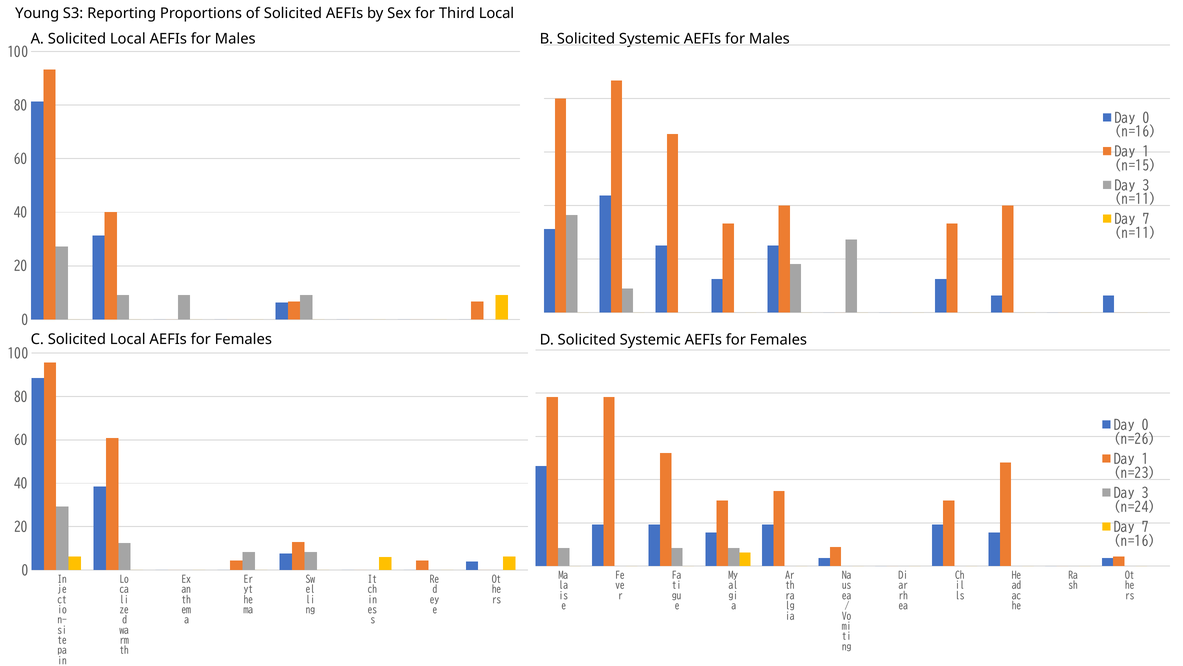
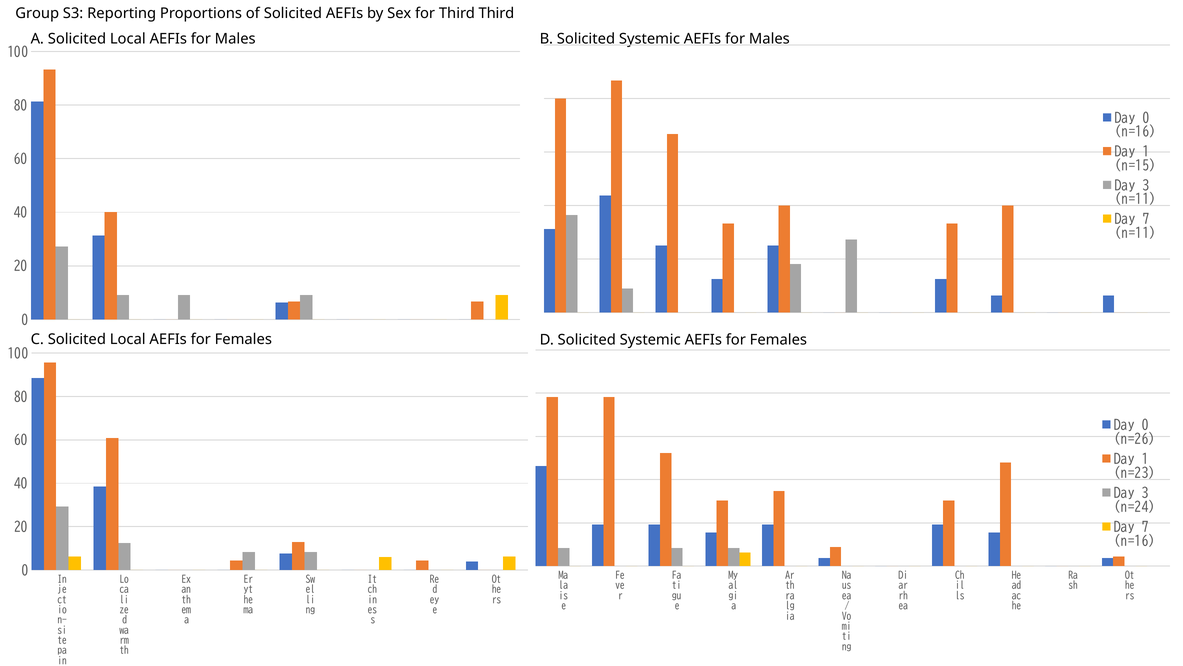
Young: Young -> Group (37, 13)
Third Local: Local -> Third (496, 13)
